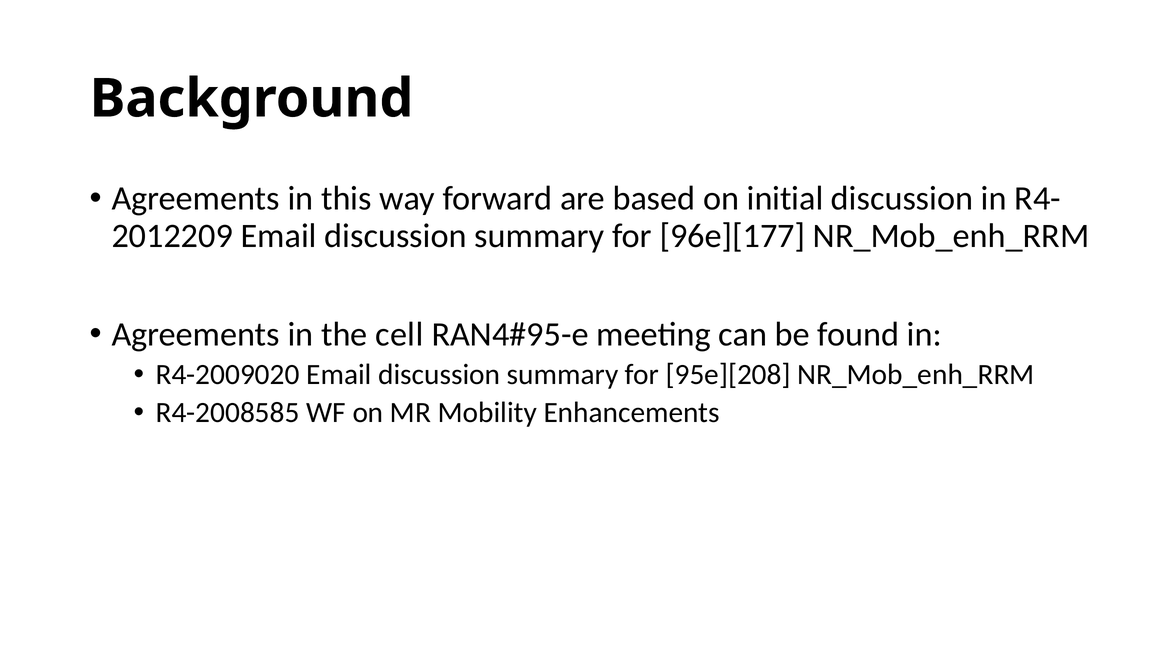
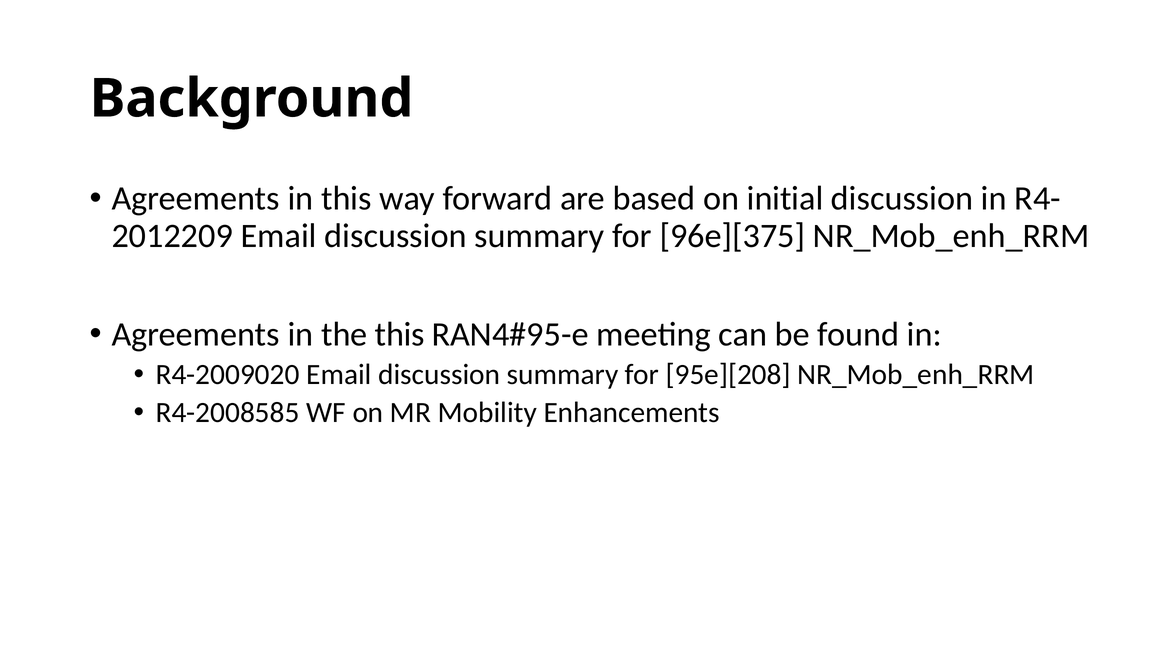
96e][177: 96e][177 -> 96e][375 (732, 236)
the cell: cell -> this (400, 334)
